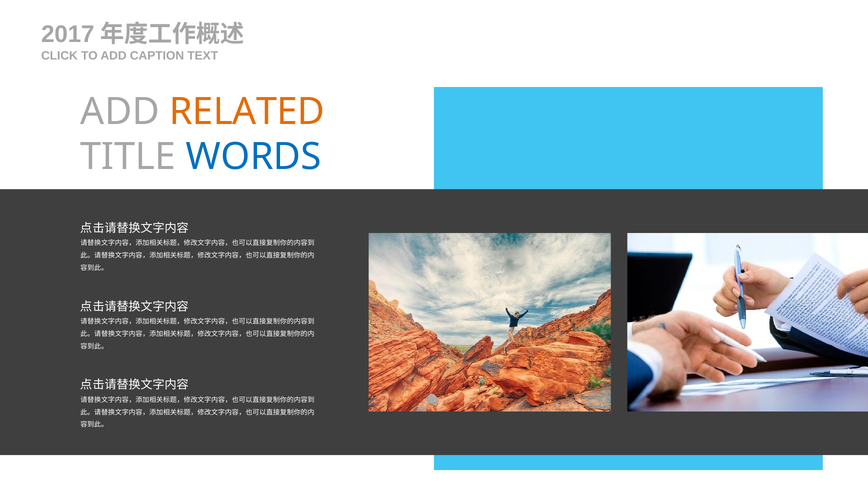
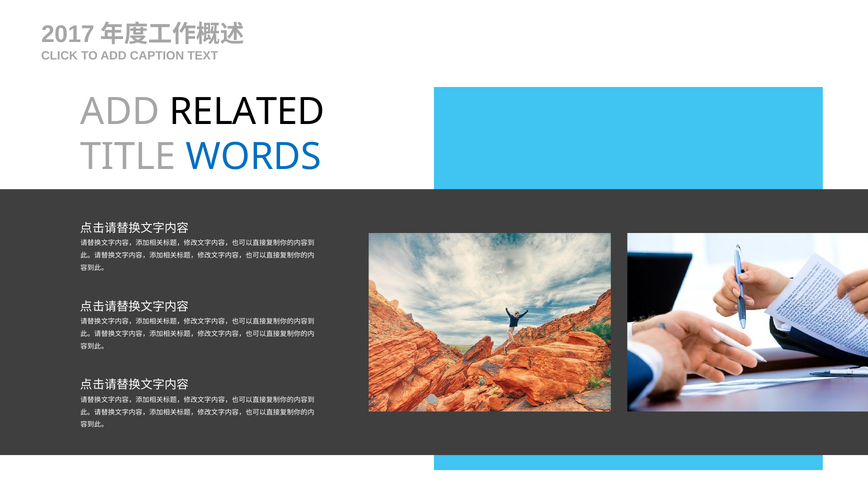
RELATED colour: orange -> black (247, 112)
